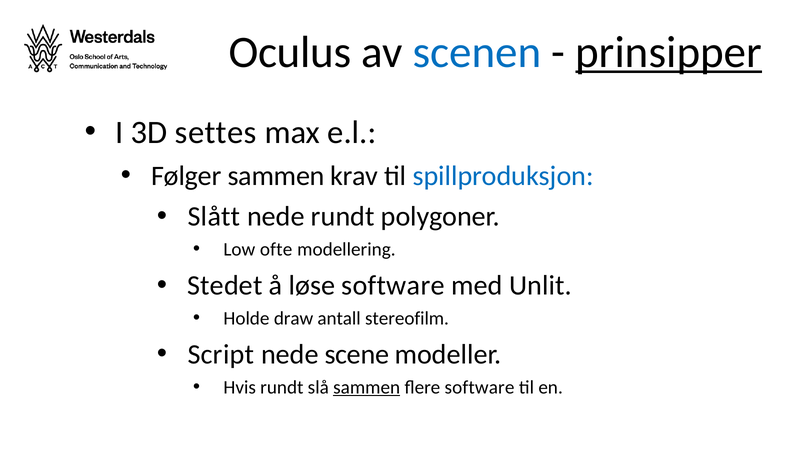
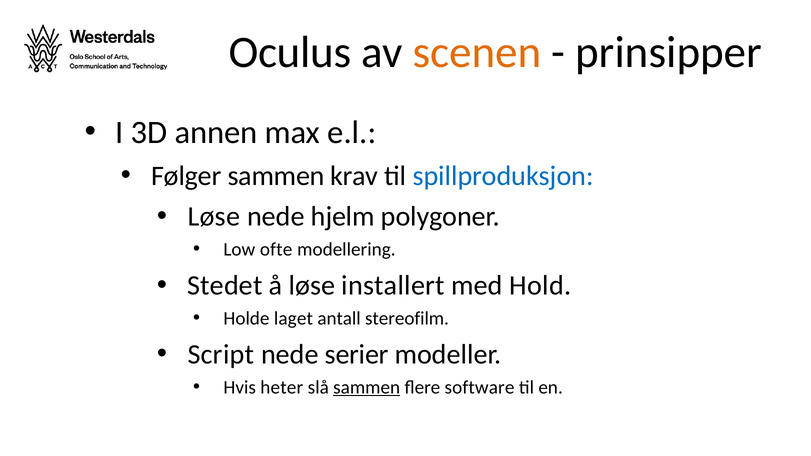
scenen colour: blue -> orange (477, 53)
prinsipper underline: present -> none (669, 53)
settes: settes -> annen (216, 132)
Slått: Slått -> Løse (214, 217)
nede rundt: rundt -> hjelm (343, 217)
løse software: software -> installert (393, 286)
Unlit: Unlit -> Hold (540, 286)
draw: draw -> laget (293, 318)
scene: scene -> serier (357, 355)
Hvis rundt: rundt -> heter (282, 387)
